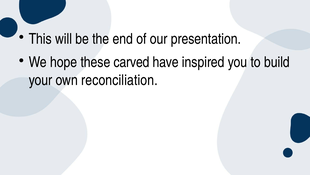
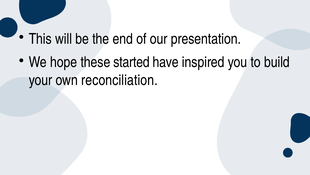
carved: carved -> started (132, 62)
